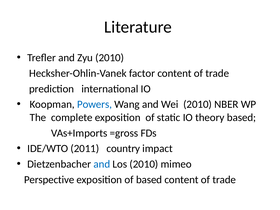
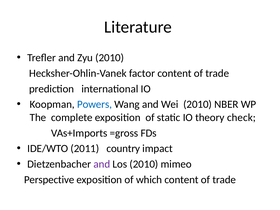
theory based: based -> check (241, 117)
and colour: blue -> purple (102, 164)
of based: based -> which (149, 180)
